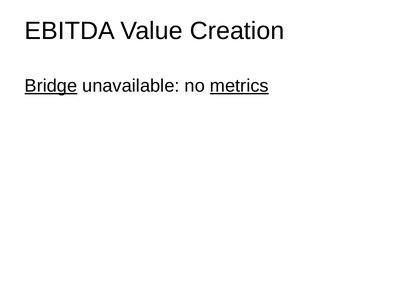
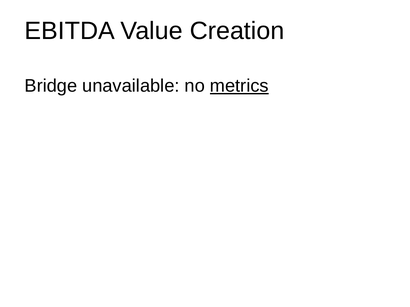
Bridge underline: present -> none (51, 86)
